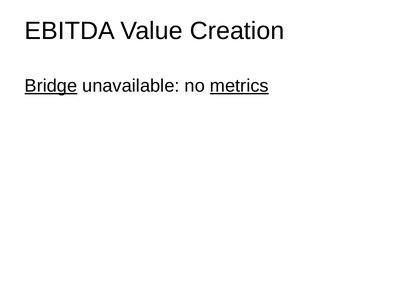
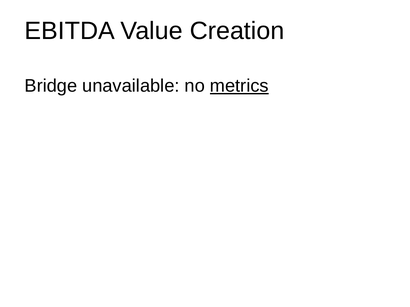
Bridge underline: present -> none (51, 86)
